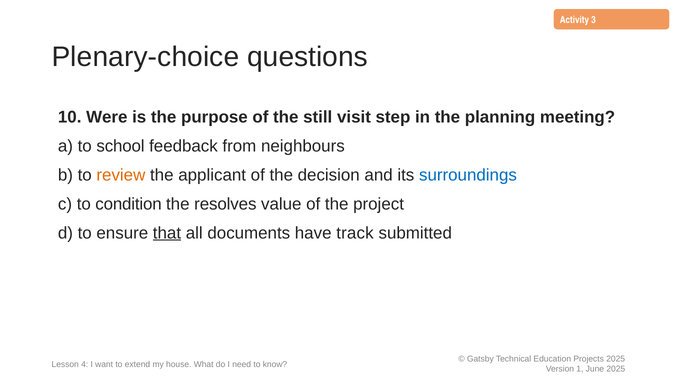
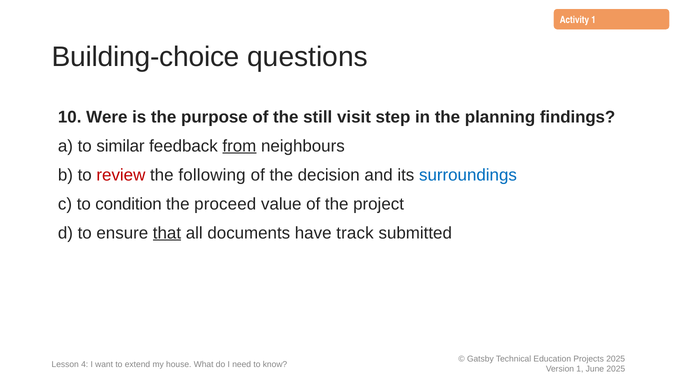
Activity 3: 3 -> 1 (594, 20)
Plenary-choice: Plenary-choice -> Building-choice (146, 57)
meeting: meeting -> findings (578, 117)
school: school -> similar (121, 146)
from underline: none -> present (239, 146)
review colour: orange -> red (121, 175)
applicant: applicant -> following (212, 175)
resolves: resolves -> proceed (225, 204)
